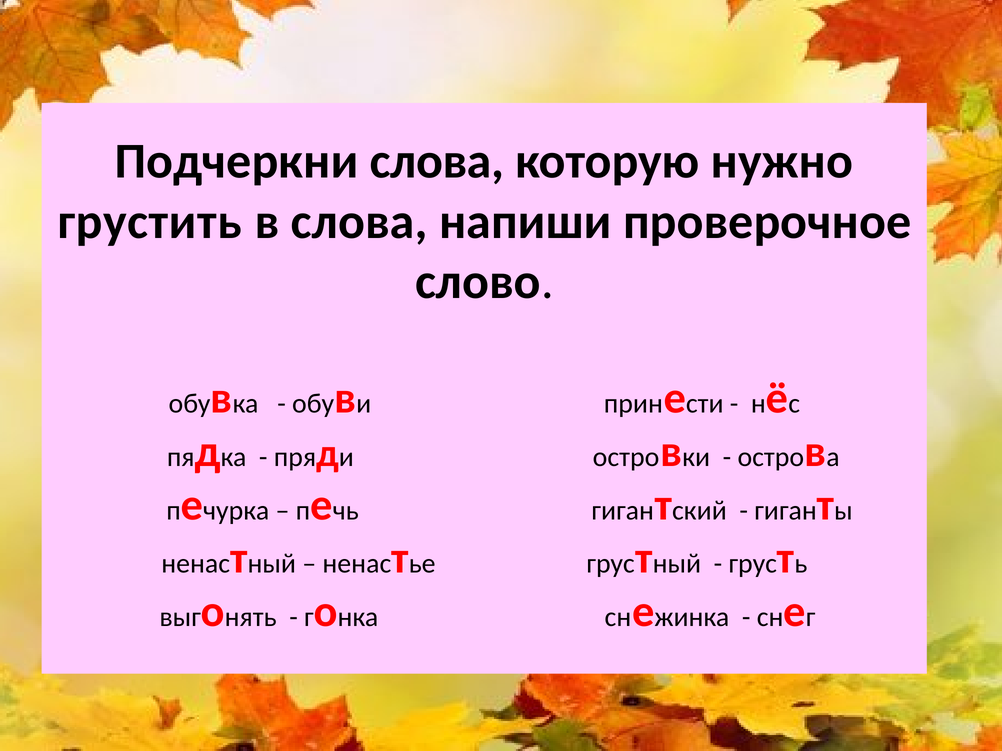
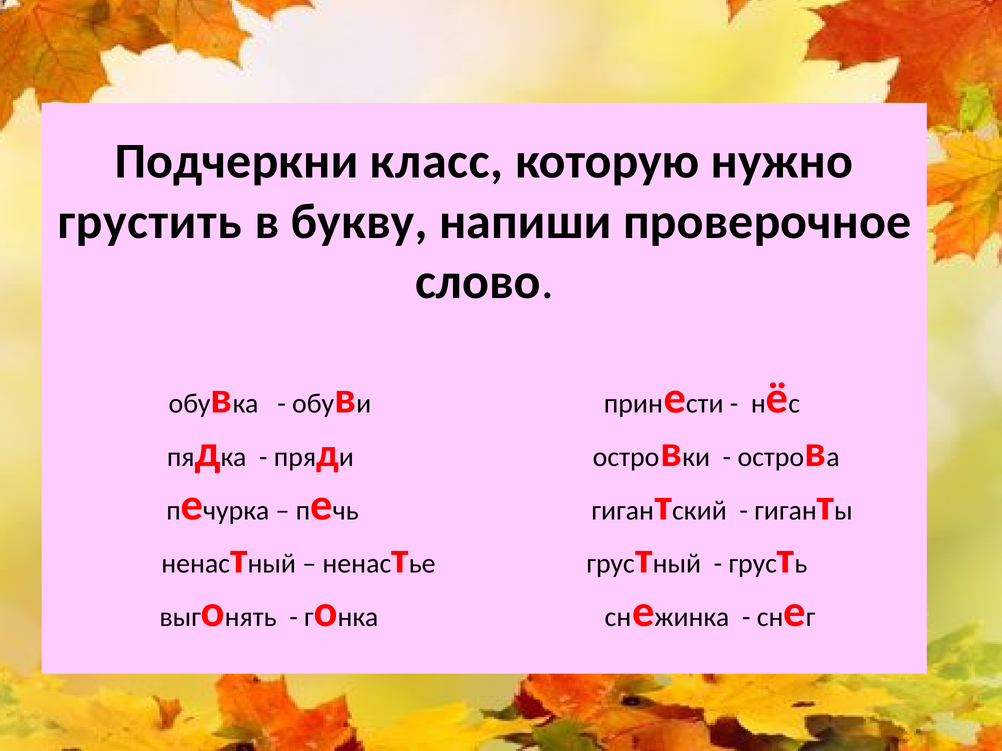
Подчеркни слова: слова -> класс (436, 162)
в слова: слова -> букву (359, 222)
